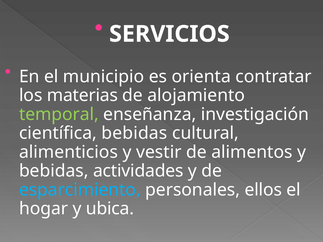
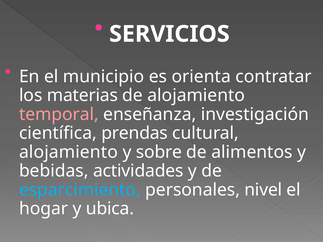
temporal colour: light green -> pink (59, 114)
científica bebidas: bebidas -> prendas (135, 133)
alimenticios: alimenticios -> alojamiento (68, 152)
vestir: vestir -> sobre (159, 152)
ellos: ellos -> nivel (263, 190)
